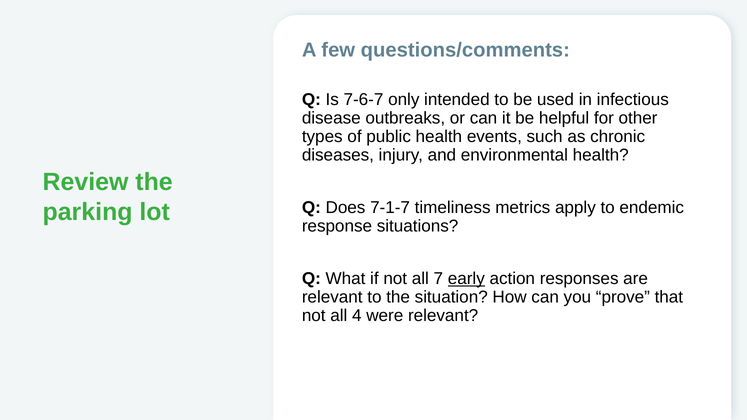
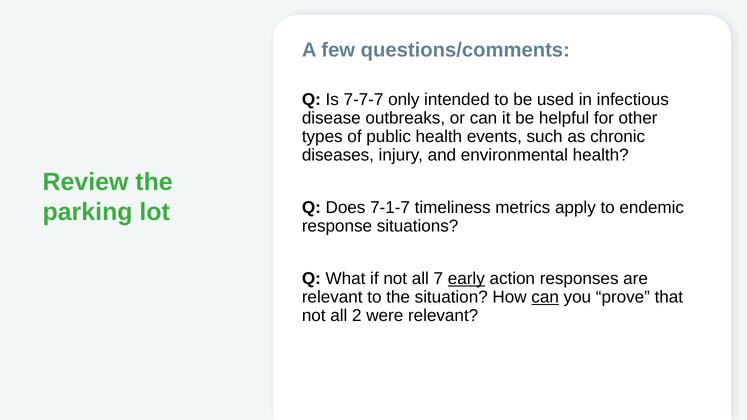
7-6-7: 7-6-7 -> 7-7-7 (364, 100)
can underline: none -> present (545, 297)
4: 4 -> 2 (357, 316)
